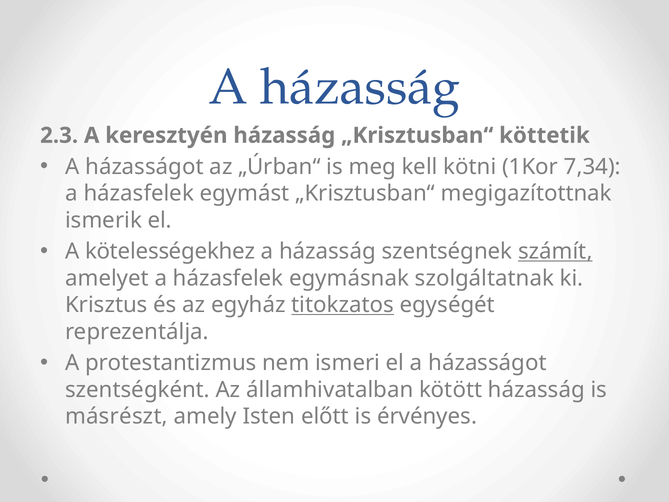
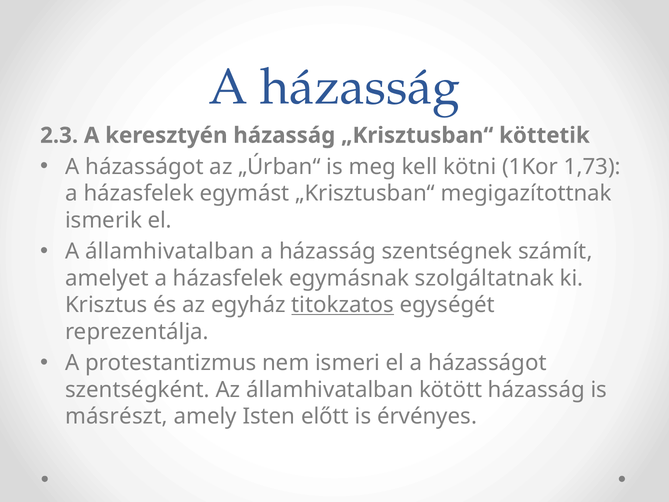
7,34: 7,34 -> 1,73 (592, 167)
A kötelességekhez: kötelességekhez -> államhivatalban (170, 251)
számít underline: present -> none (555, 251)
